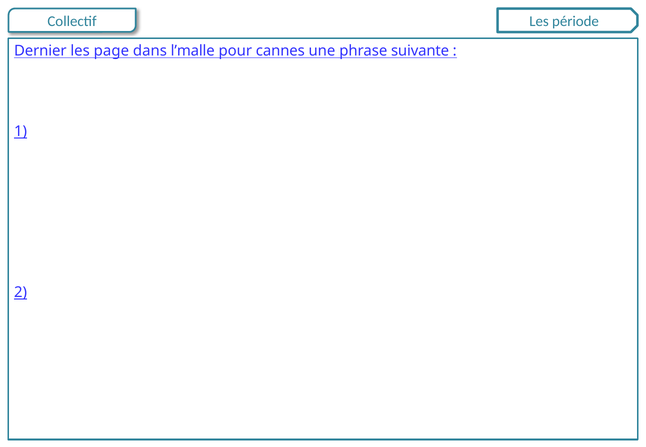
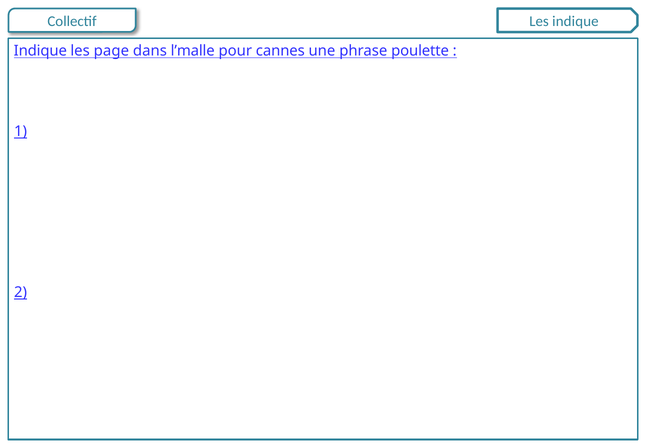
Les période: période -> indique (575, 21)
Dernier: Dernier -> Indique (40, 51)
suivante: suivante -> poulette (420, 51)
